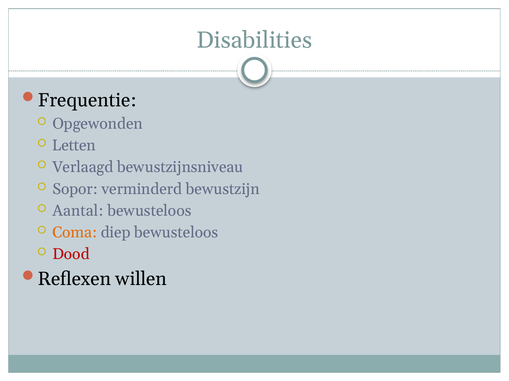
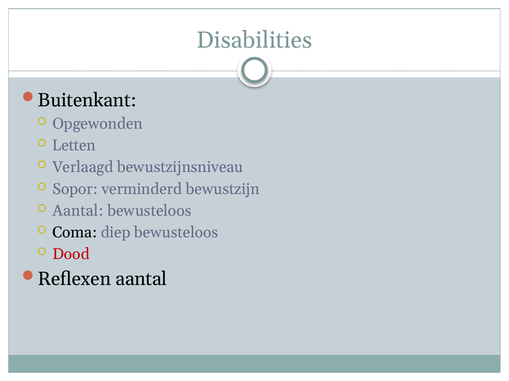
Frequentie: Frequentie -> Buitenkant (87, 100)
Coma colour: orange -> black (75, 233)
Reflexen willen: willen -> aantal (141, 279)
